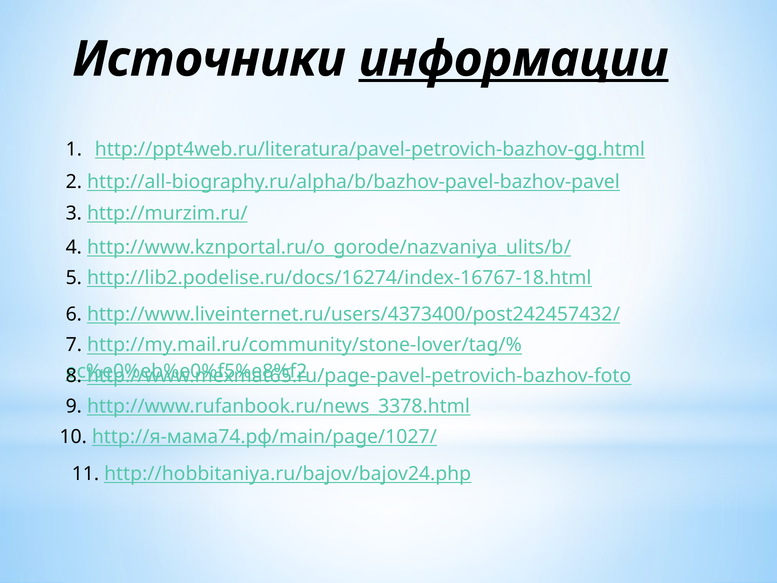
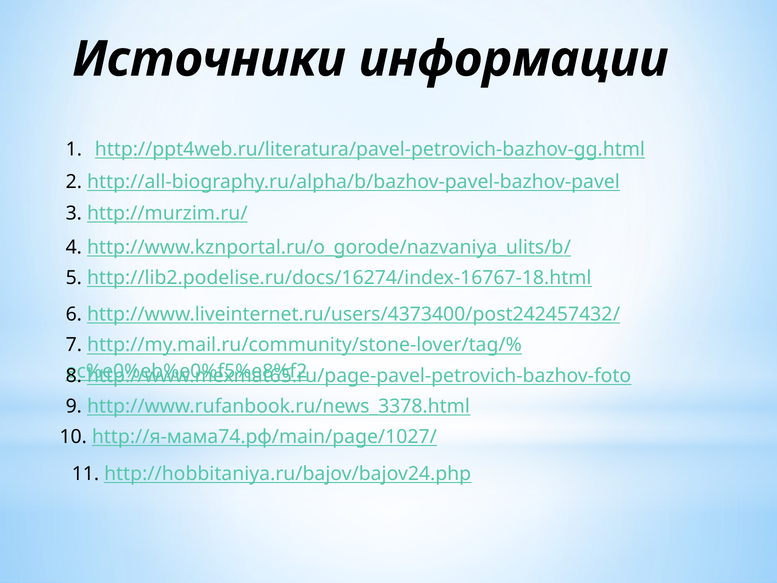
информации underline: present -> none (514, 59)
